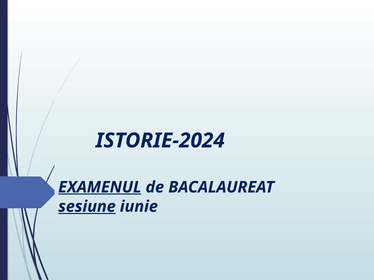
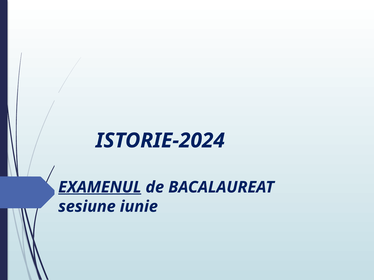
sesiune underline: present -> none (87, 207)
